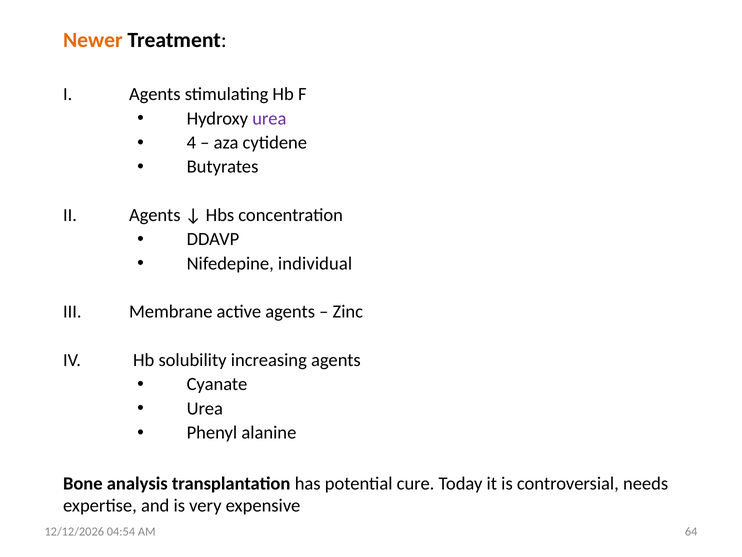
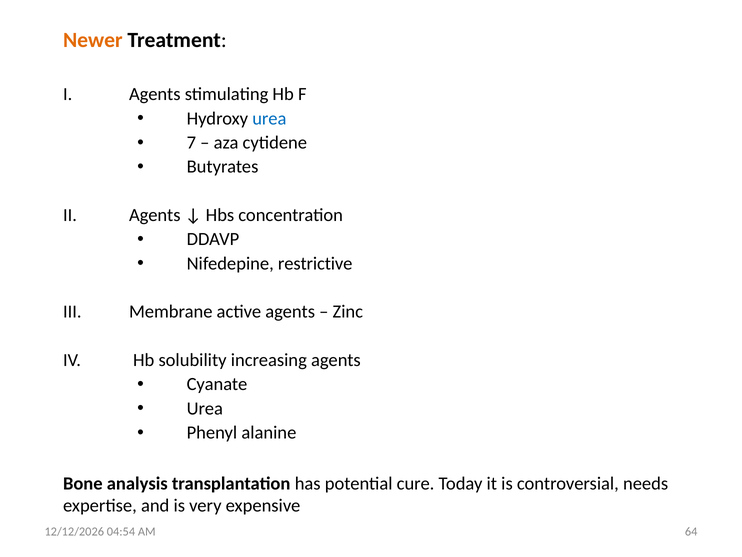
urea colour: purple -> blue (269, 118)
4: 4 -> 7 (191, 142)
individual: individual -> restrictive (315, 263)
